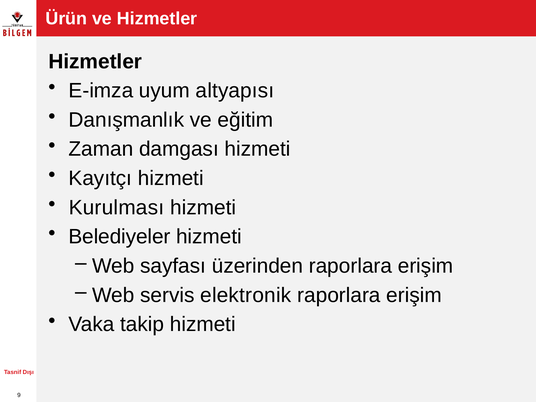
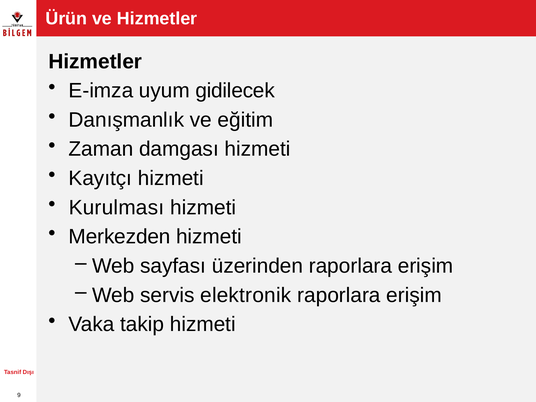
altyapısı: altyapısı -> gidilecek (235, 91)
Belediyeler: Belediyeler -> Merkezden (120, 237)
